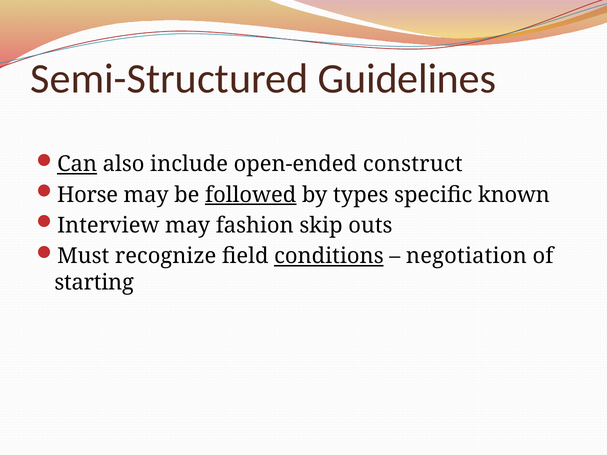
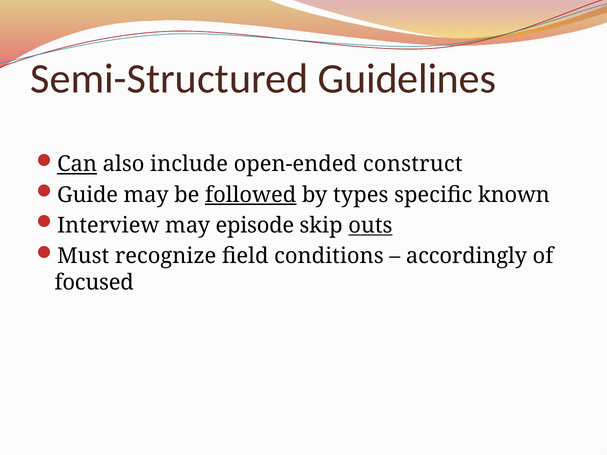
Horse: Horse -> Guide (88, 195)
fashion: fashion -> episode (255, 226)
outs underline: none -> present (370, 226)
conditions underline: present -> none (329, 256)
negotiation: negotiation -> accordingly (467, 256)
starting: starting -> focused (94, 283)
